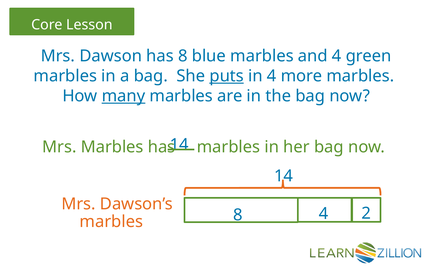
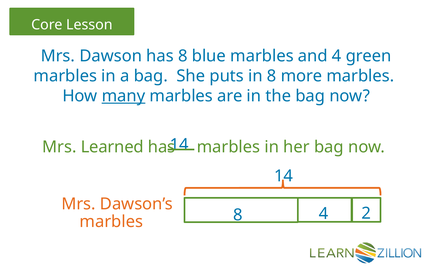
puts underline: present -> none (227, 76)
in 4: 4 -> 8 (272, 76)
Mrs Marbles: Marbles -> Learned (112, 147)
